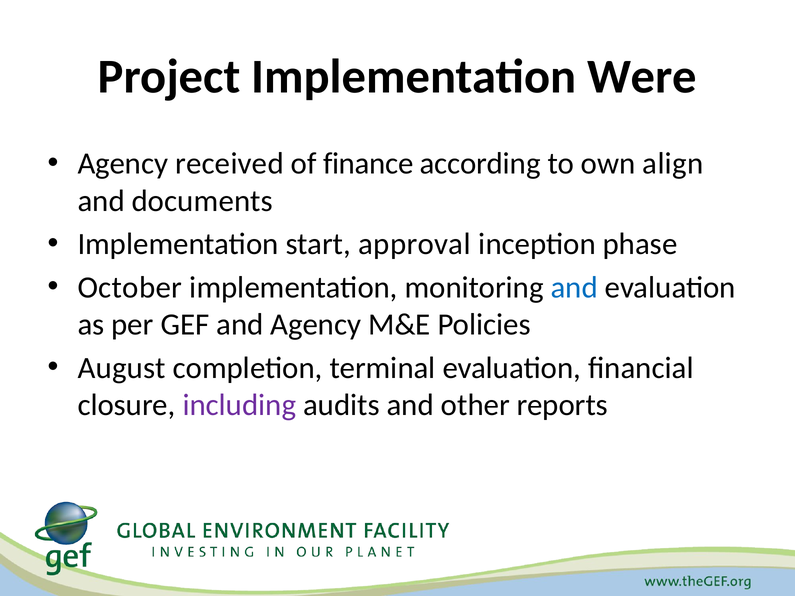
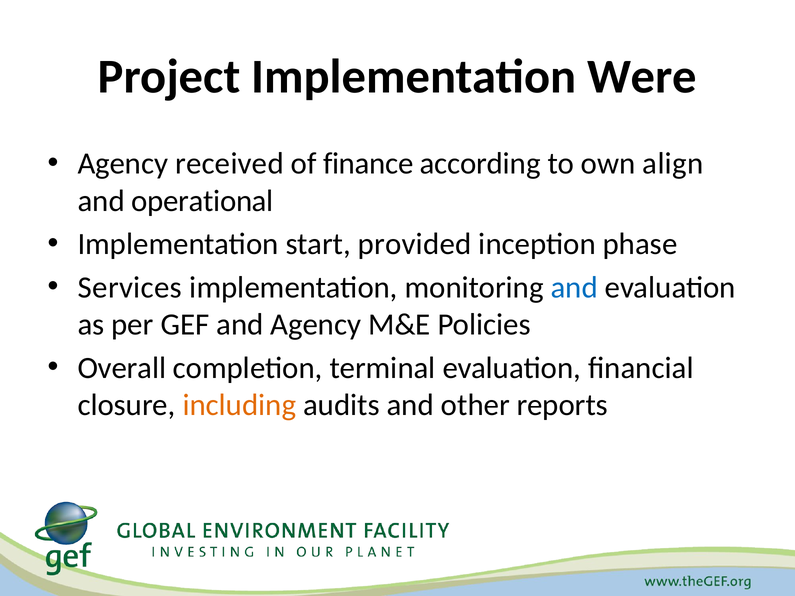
documents: documents -> operational (202, 201)
approval: approval -> provided (415, 244)
October: October -> Services (130, 288)
August: August -> Overall (122, 368)
including colour: purple -> orange (239, 405)
